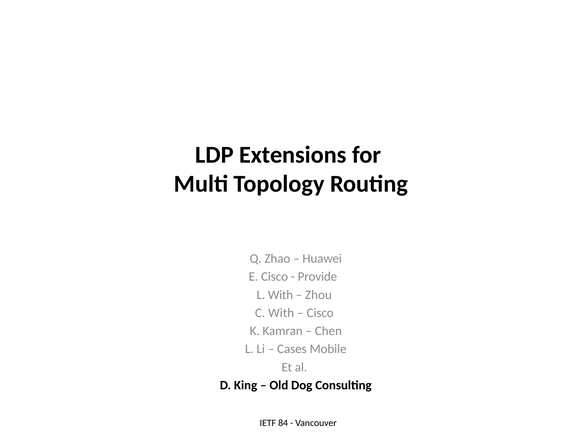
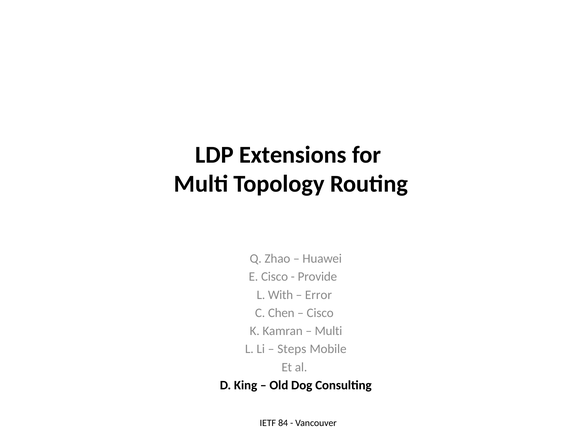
Zhou: Zhou -> Error (318, 295)
C With: With -> Chen (281, 313)
Chen: Chen -> Multi (328, 331)
Cases: Cases -> Steps (292, 349)
